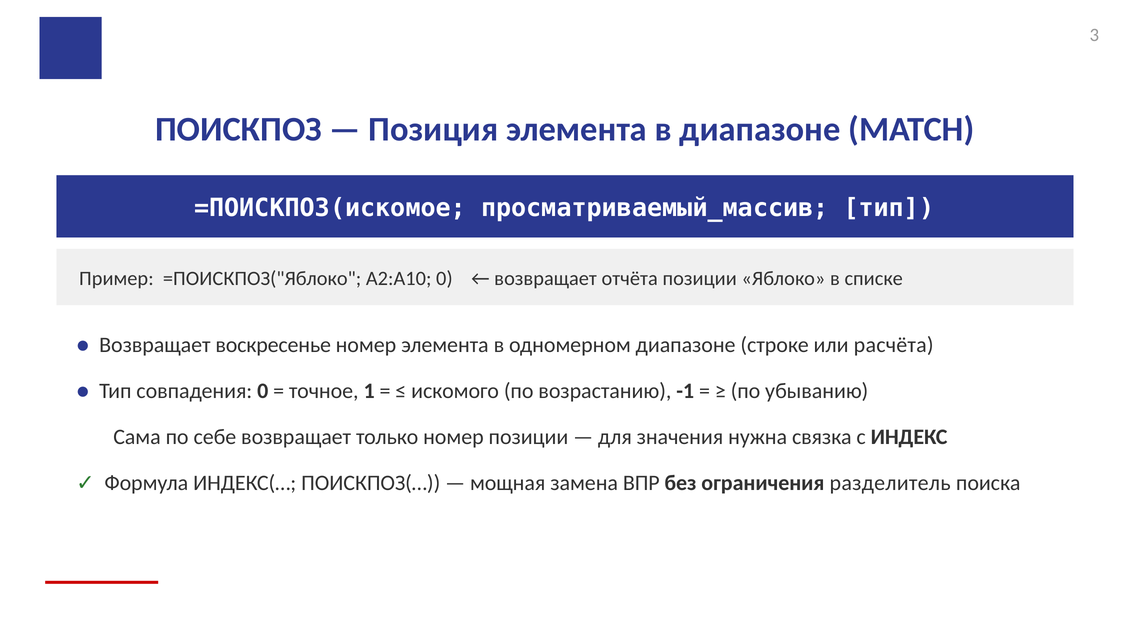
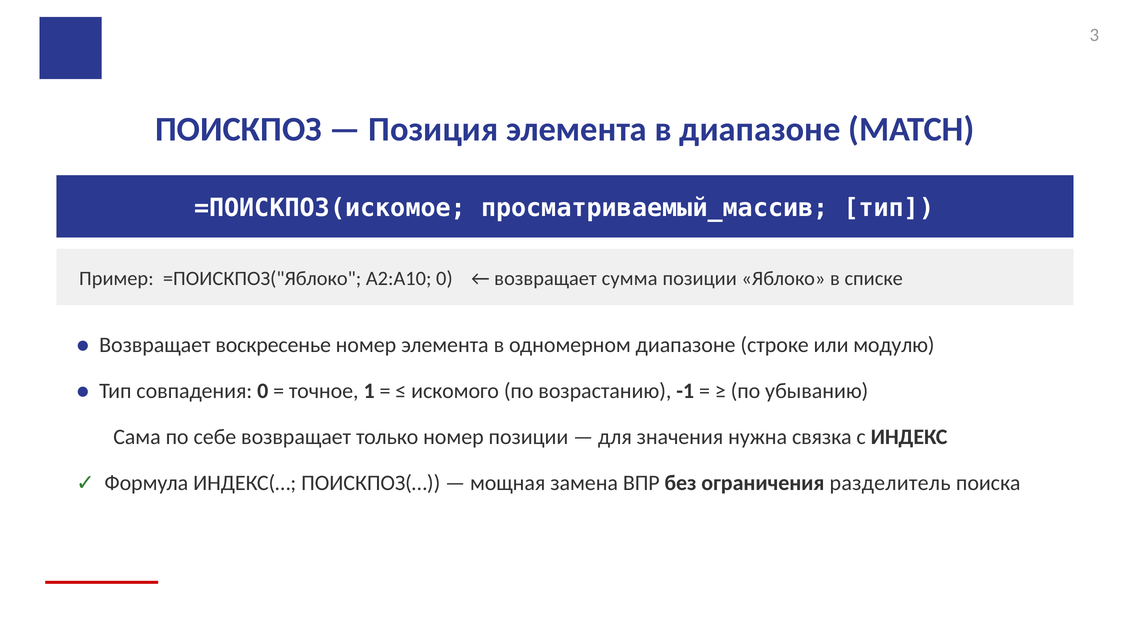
отчёта: отчёта -> сумма (630, 278)
расчёта: расчёта -> модулю (894, 345)
